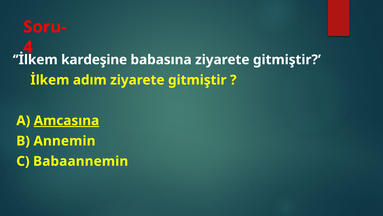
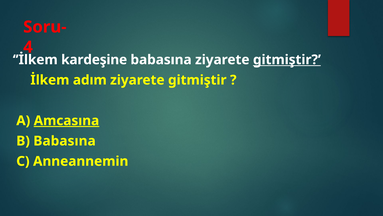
gitmiştir underline: none -> present (287, 60)
B Annemin: Annemin -> Babasına (65, 141)
Babaannemin: Babaannemin -> Anneannemin (81, 161)
